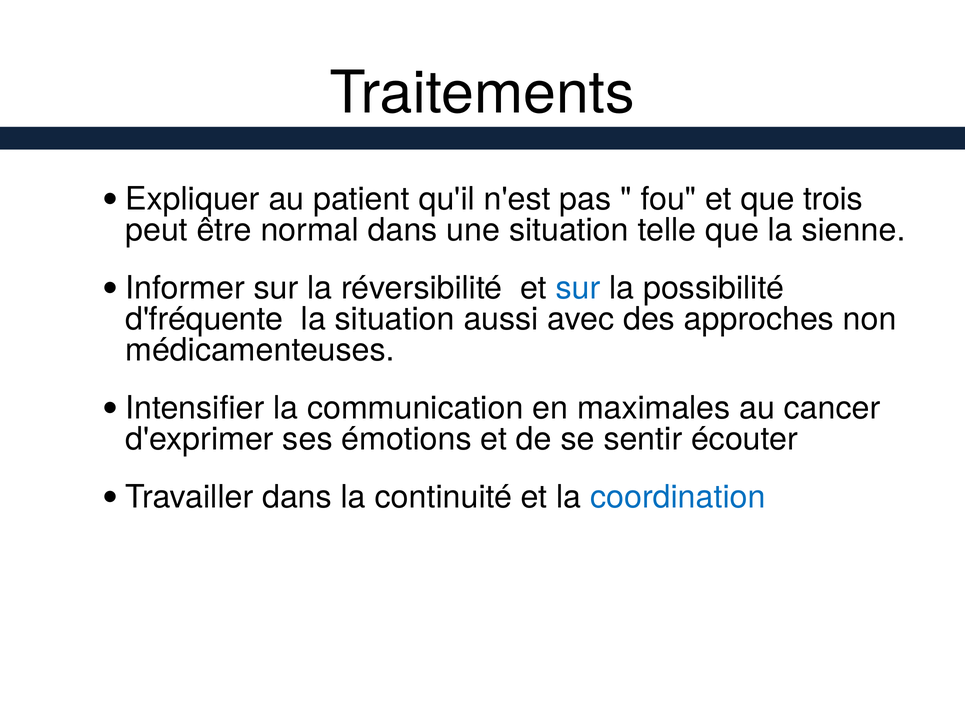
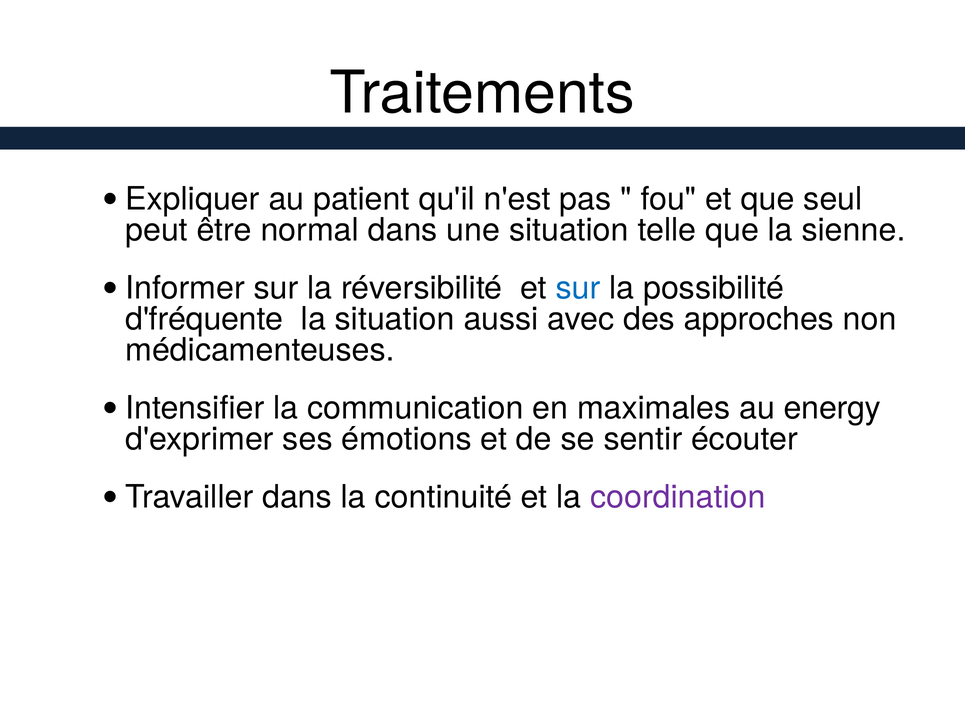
trois: trois -> seul (833, 199)
cancer: cancer -> energy (832, 408)
coordination colour: blue -> purple (678, 497)
